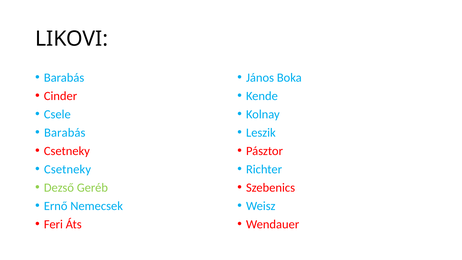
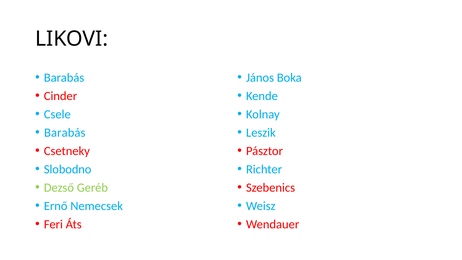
Csetneky: Csetneky -> Slobodno (68, 169)
